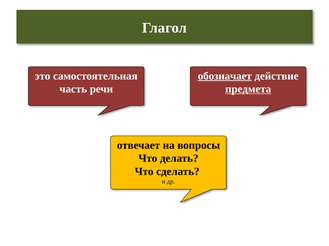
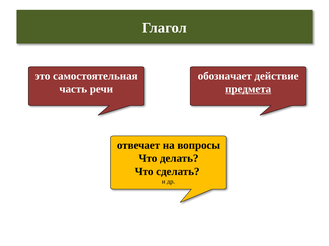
обозначает underline: present -> none (225, 76)
